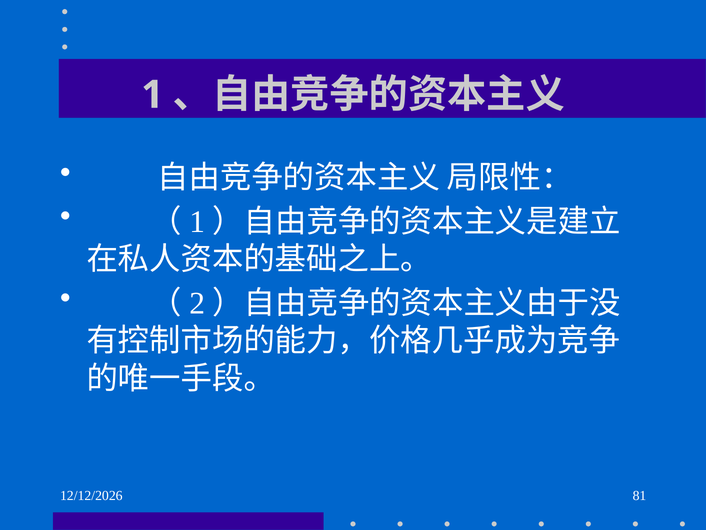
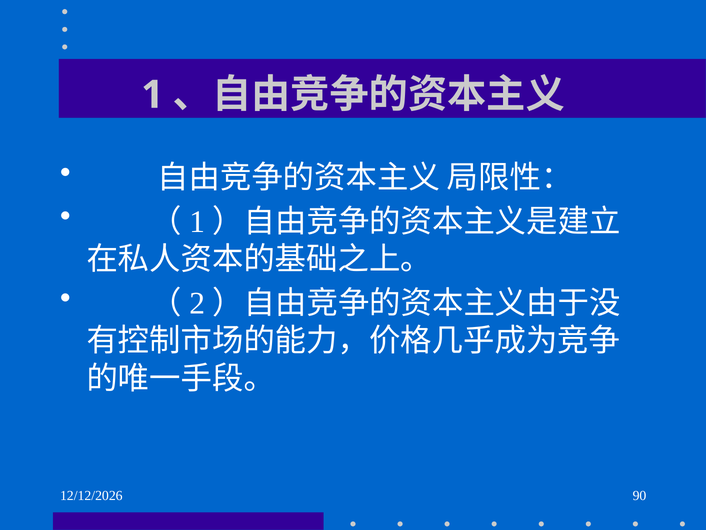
81: 81 -> 90 (639, 495)
